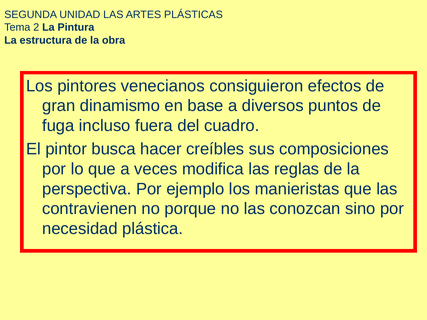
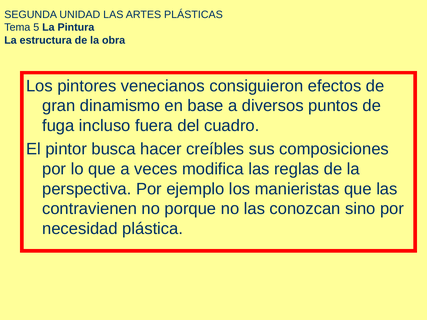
2: 2 -> 5 (36, 27)
